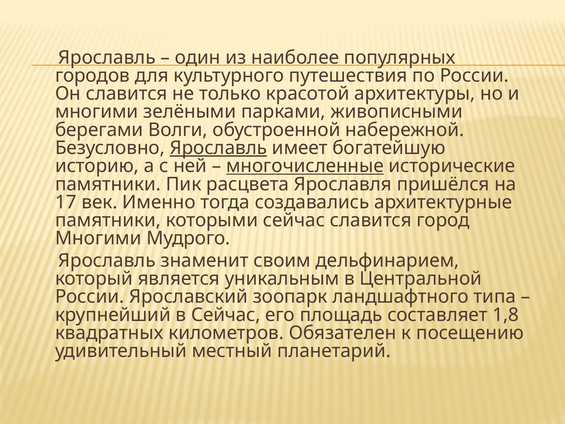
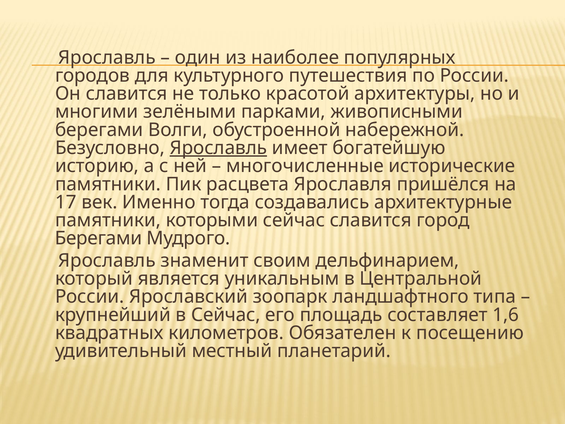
многочисленные underline: present -> none (305, 166)
Многими: Многими -> Берегами (98, 238)
1,8: 1,8 -> 1,6 (506, 315)
